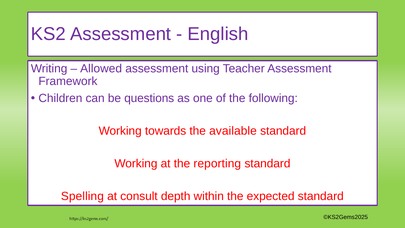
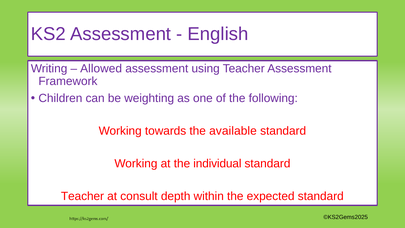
questions: questions -> weighting (149, 98)
reporting: reporting -> individual (217, 164)
Spelling: Spelling -> Teacher (82, 196)
